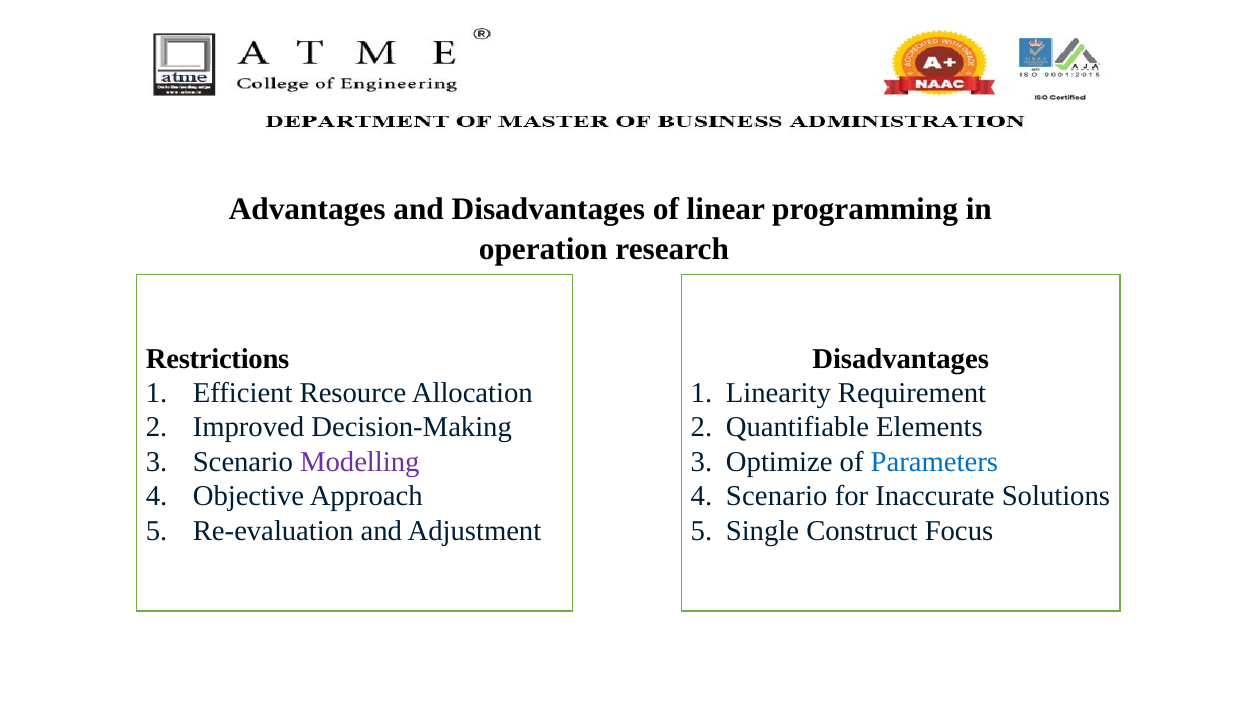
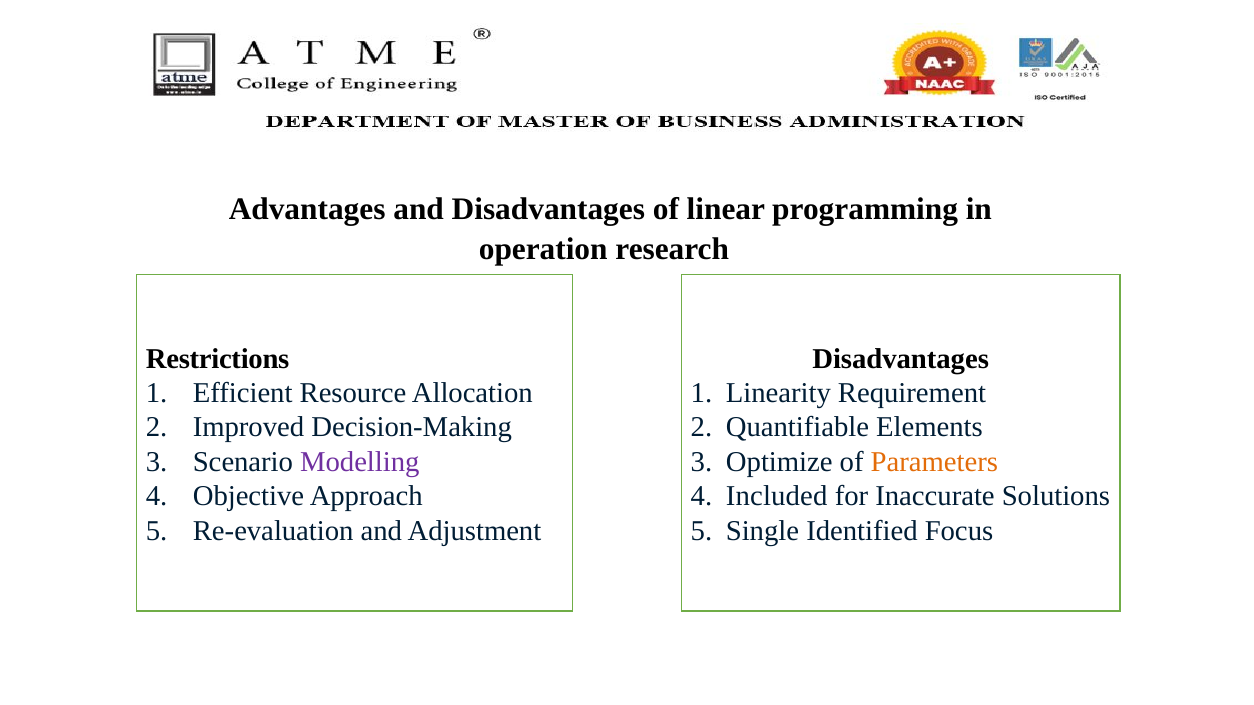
Parameters colour: blue -> orange (934, 462)
Scenario: Scenario -> Included (777, 497)
Construct: Construct -> Identified (862, 531)
